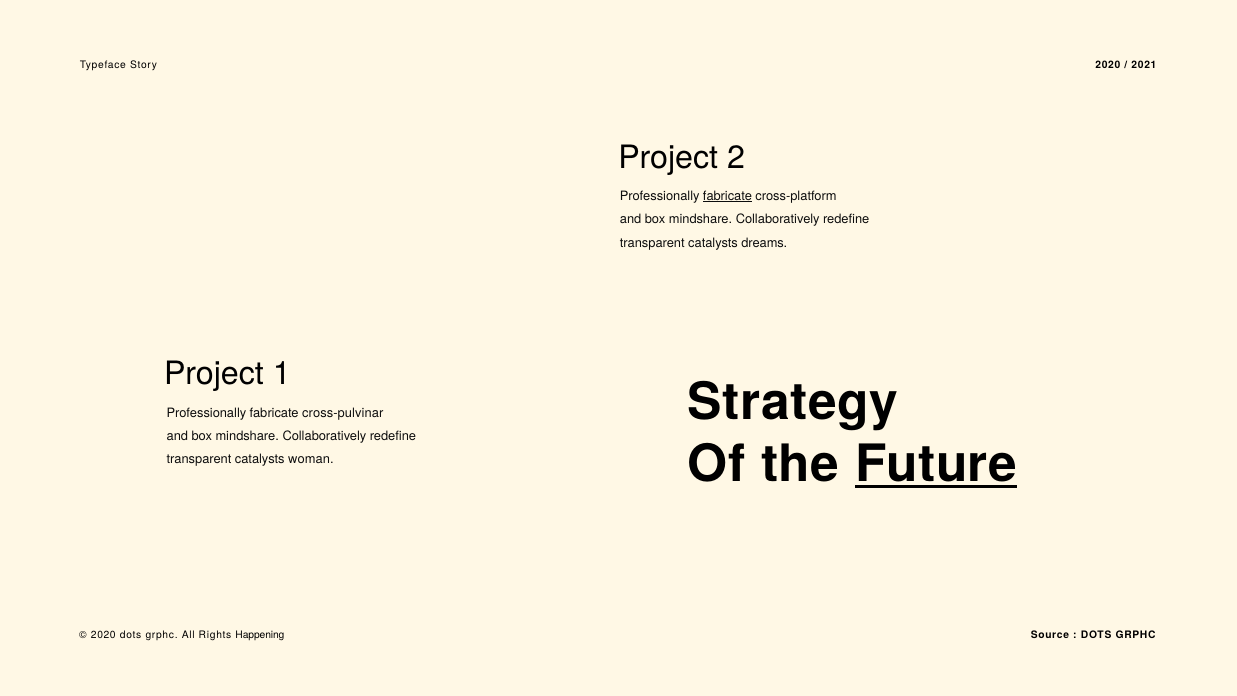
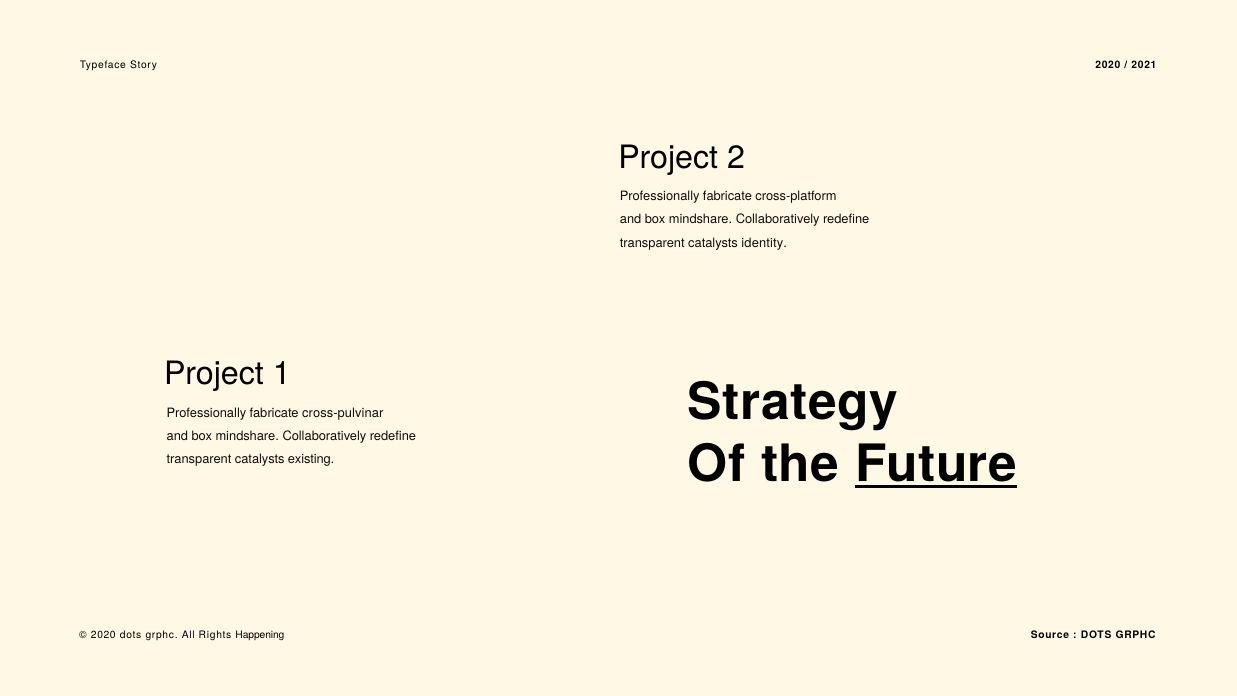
fabricate underline: present -> none (727, 196)
dreams: dreams -> identity (764, 243)
woman: woman -> existing (311, 459)
